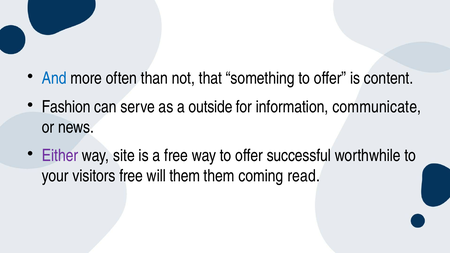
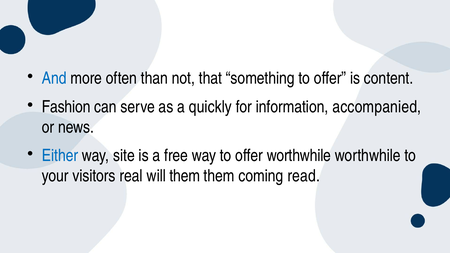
outside: outside -> quickly (210, 107)
communicate: communicate -> accompanied (377, 107)
Either colour: purple -> blue (60, 156)
offer successful: successful -> worthwhile (299, 156)
visitors free: free -> real (131, 176)
